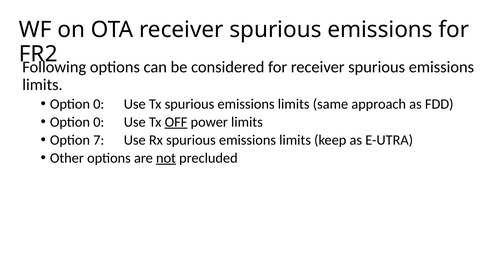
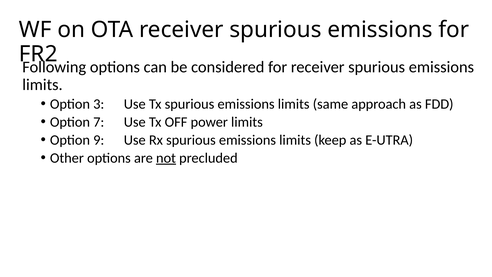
0: 0 -> 3 (99, 104)
0: 0 -> 7 (99, 122)
OFF underline: present -> none (176, 122)
7: 7 -> 9 (99, 140)
